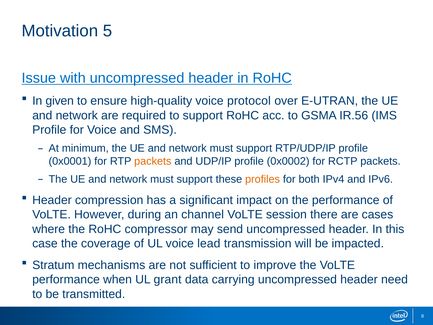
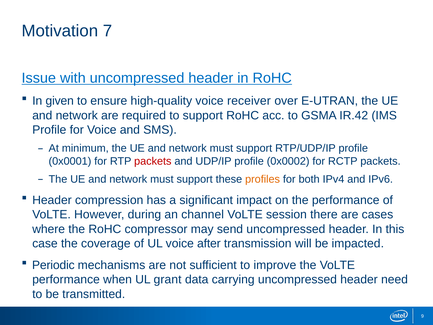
5: 5 -> 7 (107, 31)
protocol: protocol -> receiver (249, 101)
IR.56: IR.56 -> IR.42 (354, 115)
packets colour: orange -> red (153, 161)
lead: lead -> after (209, 243)
Stratum: Stratum -> Periodic (53, 265)
